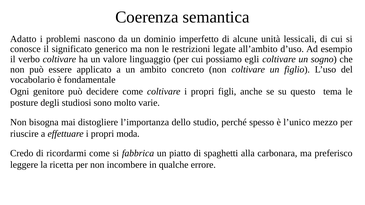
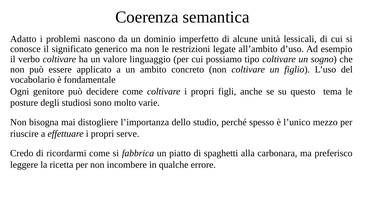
egli: egli -> tipo (252, 59)
moda: moda -> serve (128, 134)
